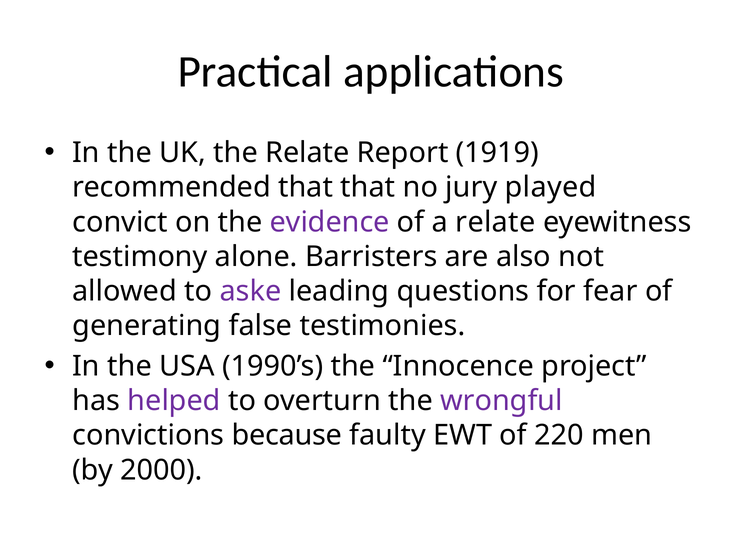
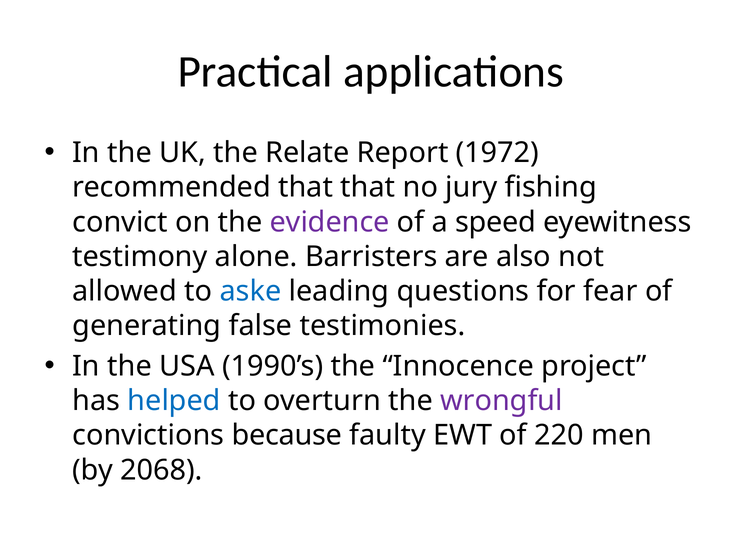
1919: 1919 -> 1972 (497, 153)
played: played -> fishing (551, 188)
a relate: relate -> speed (496, 222)
aske colour: purple -> blue (250, 291)
helped colour: purple -> blue (174, 401)
2000: 2000 -> 2068 (161, 470)
